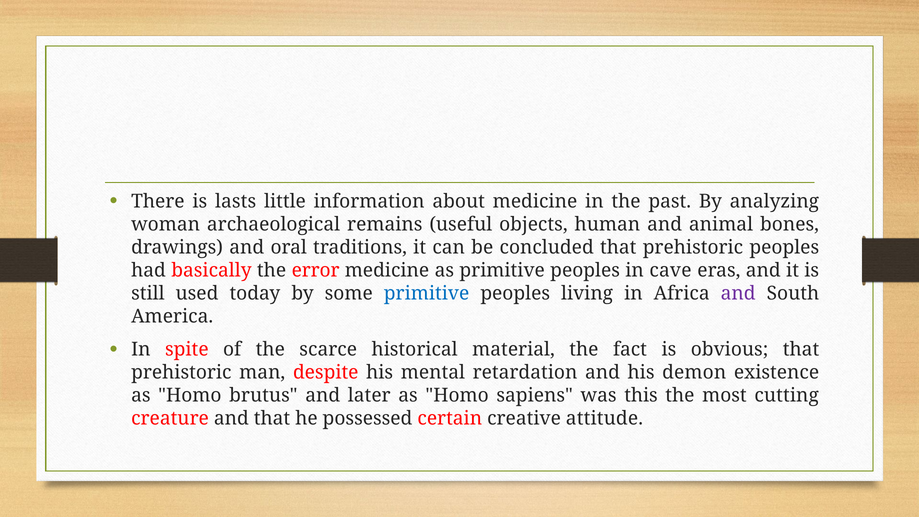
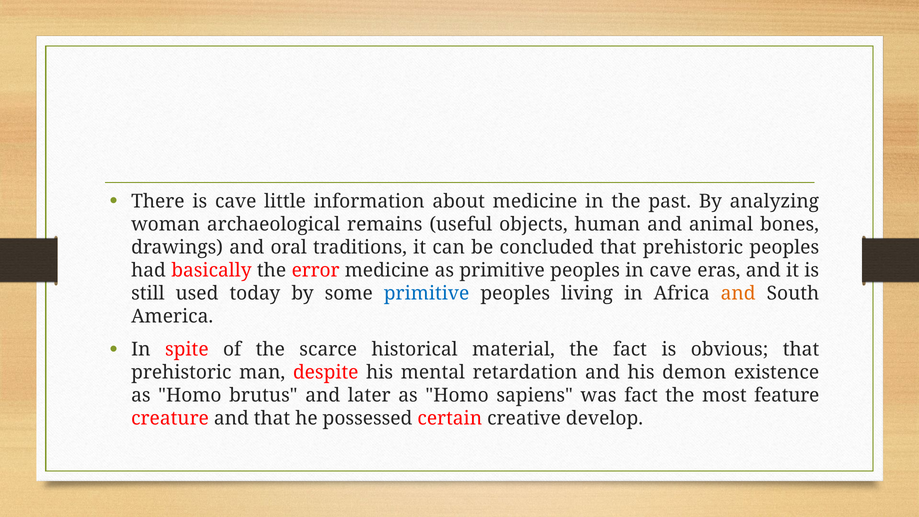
is lasts: lasts -> cave (236, 201)
and colour: purple -> orange (738, 293)
was this: this -> fact (641, 396)
cutting: cutting -> feature (787, 396)
attitude: attitude -> develop (605, 419)
